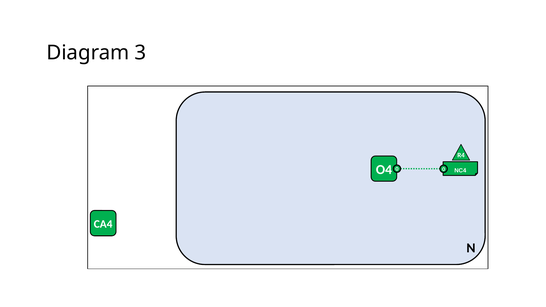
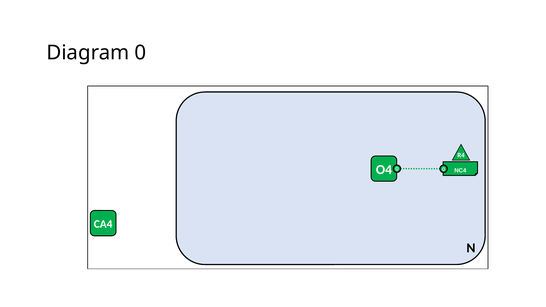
Diagram 3: 3 -> 0 (141, 53)
